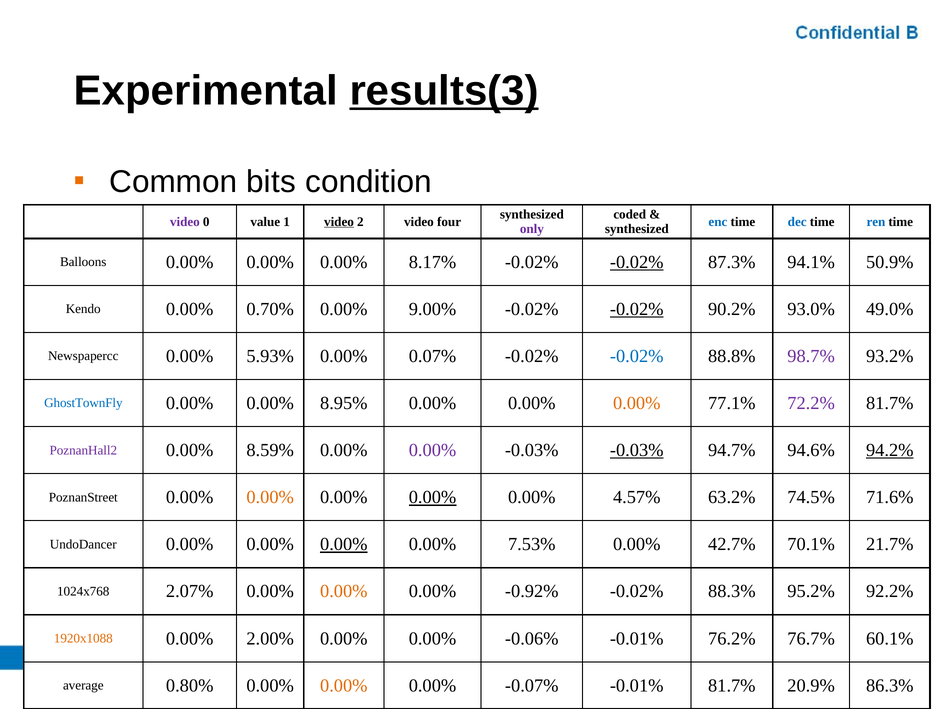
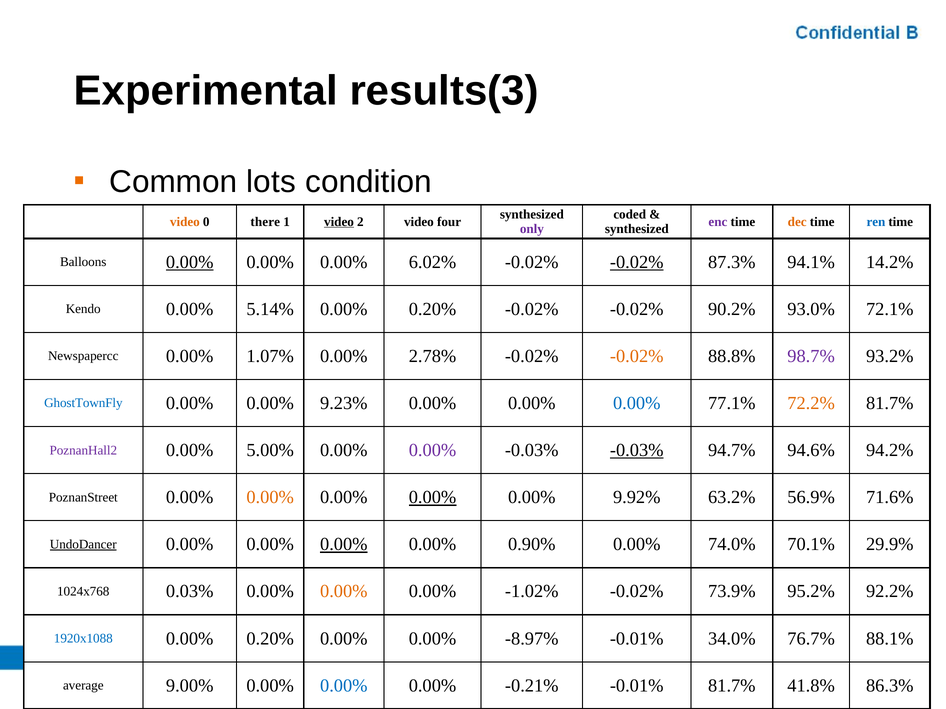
results(3 underline: present -> none (444, 91)
bits: bits -> lots (271, 182)
video colour: purple -> orange (185, 222)
value: value -> there (265, 222)
enc colour: blue -> purple (718, 222)
dec colour: blue -> orange (797, 222)
0.00% underline: none -> present (190, 262)
8.17%: 8.17% -> 6.02% (433, 262)
50.9%: 50.9% -> 14.2% (890, 262)
0.70%: 0.70% -> 5.14% (270, 309)
9.00%: 9.00% -> 0.20% (433, 309)
-0.02% underline: present -> none (637, 309)
49.0%: 49.0% -> 72.1% (890, 309)
5.93%: 5.93% -> 1.07% (270, 356)
0.07%: 0.07% -> 2.78% (433, 356)
-0.02% colour: blue -> orange (637, 356)
8.95%: 8.95% -> 9.23% (344, 404)
0.00% colour: orange -> blue (637, 404)
72.2% colour: purple -> orange (811, 404)
8.59%: 8.59% -> 5.00% (270, 451)
94.2% underline: present -> none (890, 451)
4.57%: 4.57% -> 9.92% (637, 498)
74.5%: 74.5% -> 56.9% (811, 498)
UndoDancer underline: none -> present (83, 545)
7.53%: 7.53% -> 0.90% (532, 545)
42.7%: 42.7% -> 74.0% (732, 545)
21.7%: 21.7% -> 29.9% (890, 545)
2.07%: 2.07% -> 0.03% (190, 592)
-0.92%: -0.92% -> -1.02% (532, 592)
88.3%: 88.3% -> 73.9% (732, 592)
1920x1088 colour: orange -> blue (83, 639)
2.00%: 2.00% -> 0.20% (270, 639)
-0.06%: -0.06% -> -8.97% (532, 639)
76.2%: 76.2% -> 34.0% (732, 639)
60.1%: 60.1% -> 88.1% (890, 639)
0.80%: 0.80% -> 9.00% (190, 686)
0.00% colour: orange -> blue (344, 686)
-0.07%: -0.07% -> -0.21% (532, 686)
20.9%: 20.9% -> 41.8% (811, 686)
